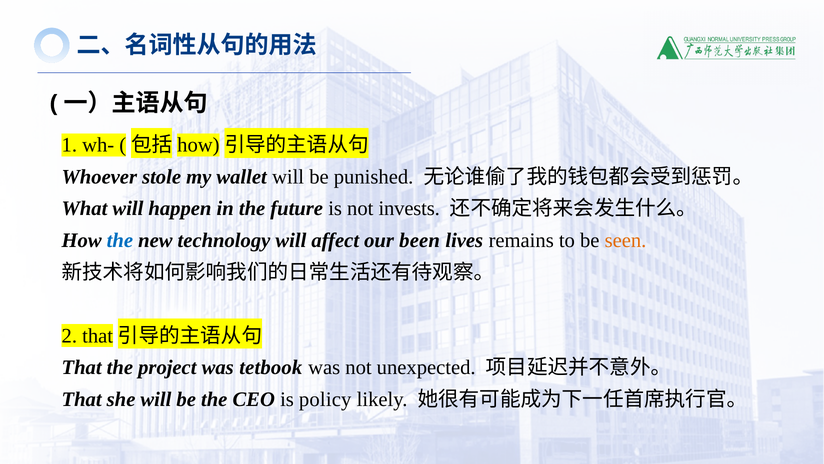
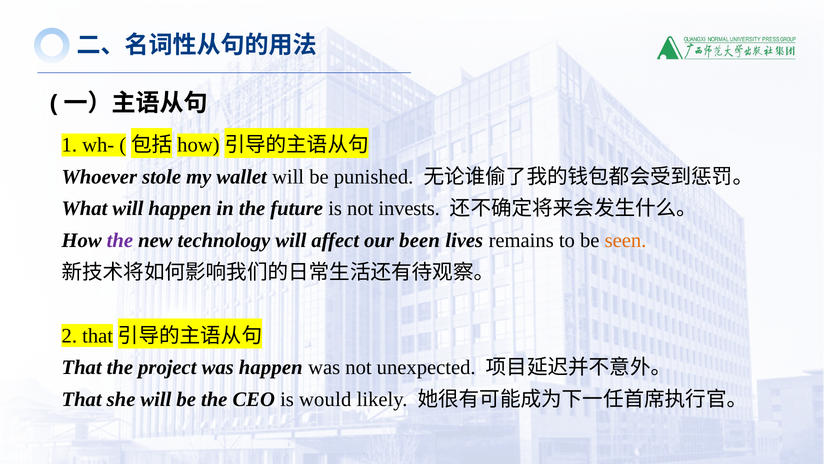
the colour: blue -> purple (120, 240)
was tetbook: tetbook -> happen (271, 367)
policy: policy -> would (325, 399)
